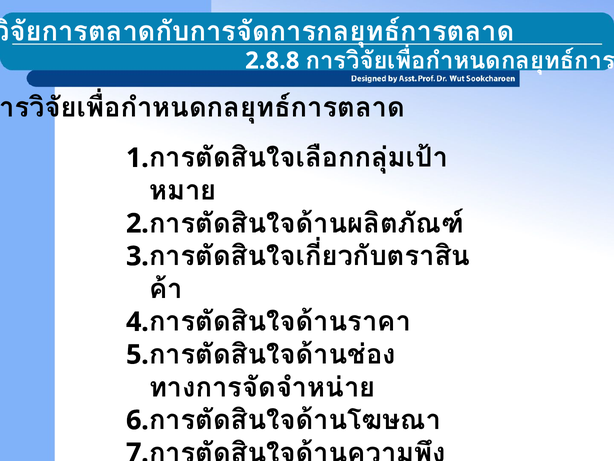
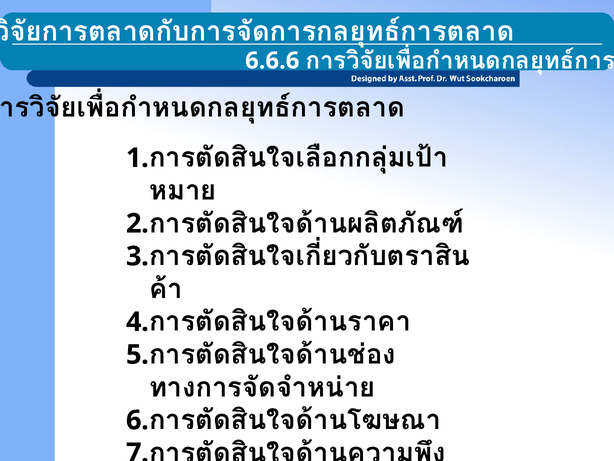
2.8.8: 2.8.8 -> 6.6.6 (272, 61)
